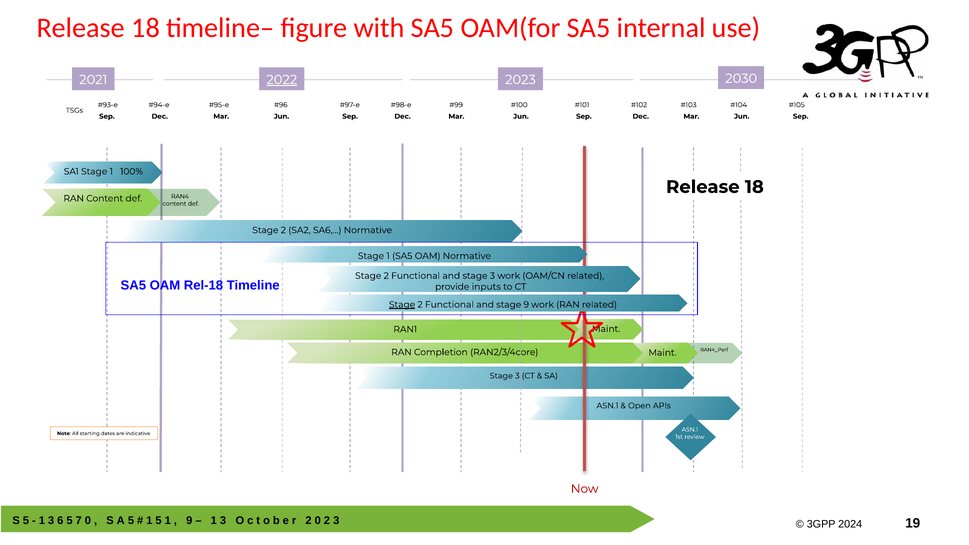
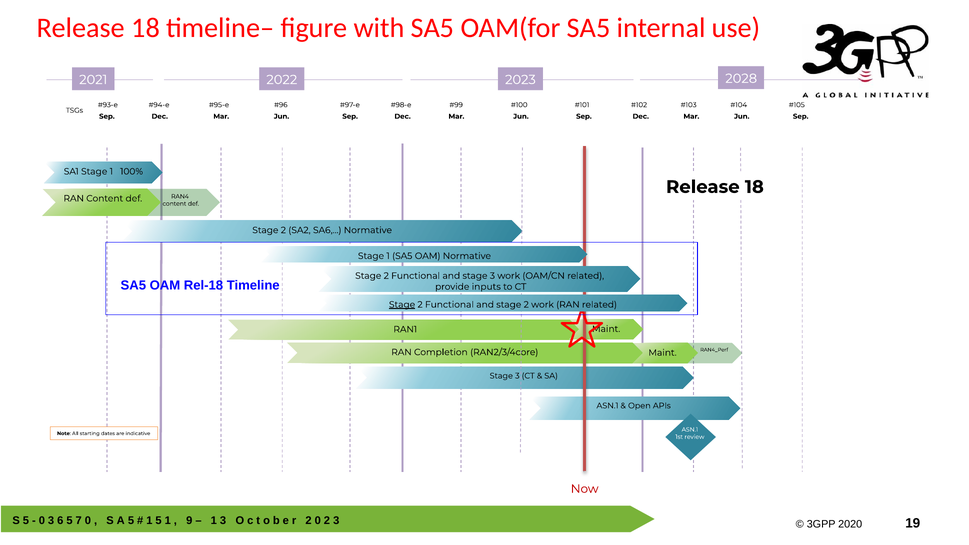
2030: 2030 -> 2028 (741, 79)
2022 underline: present -> none (282, 80)
and stage 9: 9 -> 2 (526, 305)
1: 1 -> 0 (42, 520)
2024: 2024 -> 2020 (850, 524)
